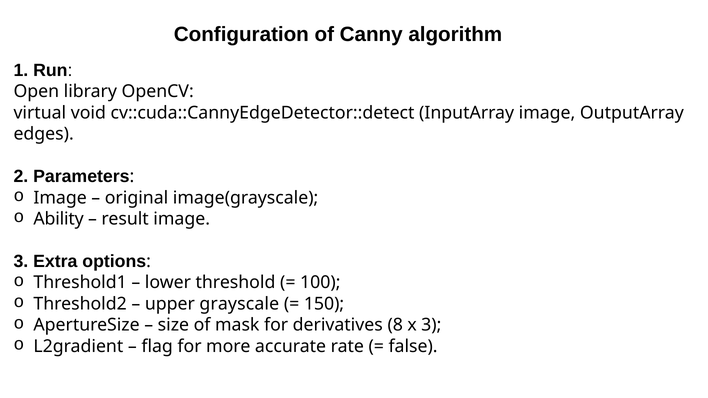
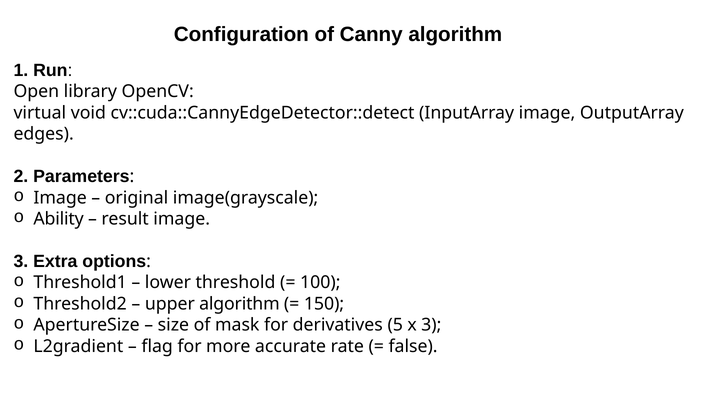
upper grayscale: grayscale -> algorithm (239, 304)
8: 8 -> 5 (395, 325)
